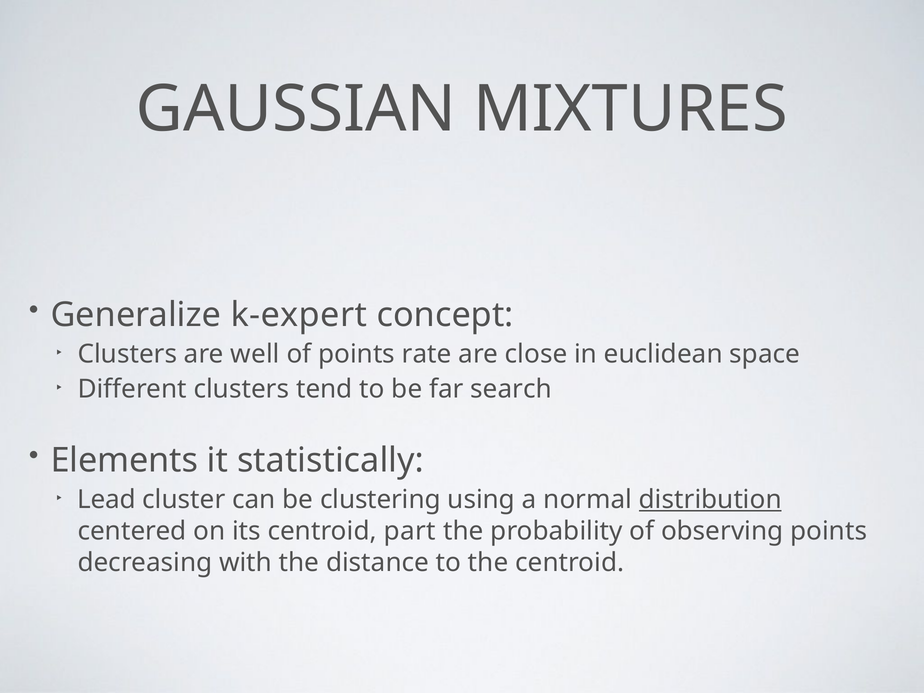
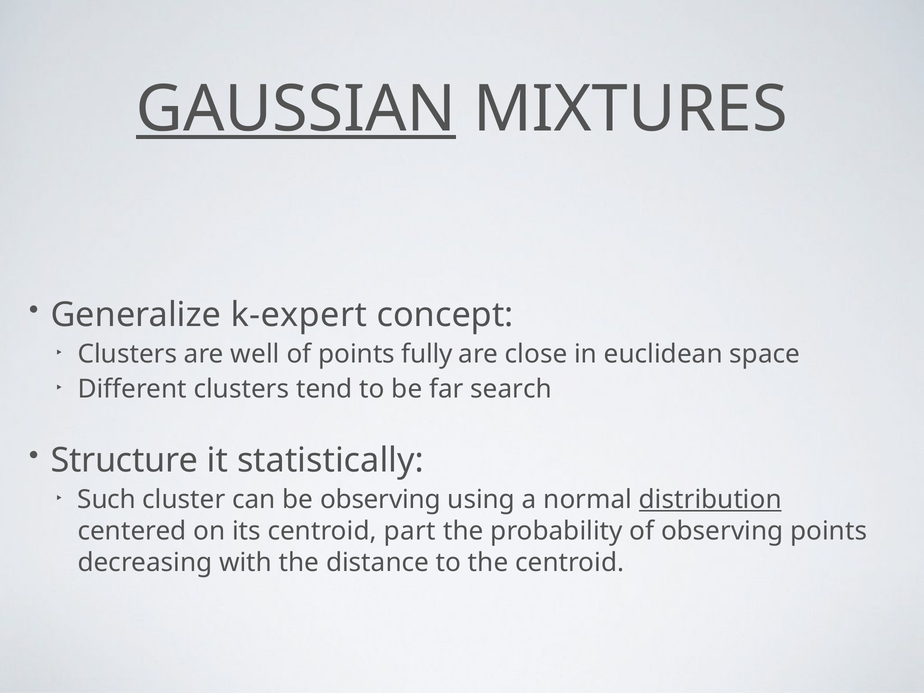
GAUSSIAN underline: none -> present (296, 109)
rate: rate -> fully (427, 354)
Elements: Elements -> Structure (124, 460)
Lead: Lead -> Such (107, 500)
be clustering: clustering -> observing (380, 500)
